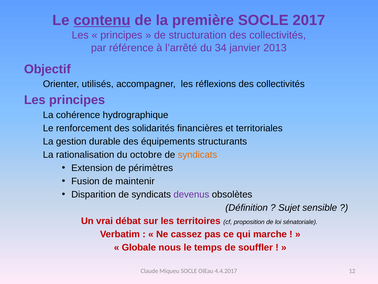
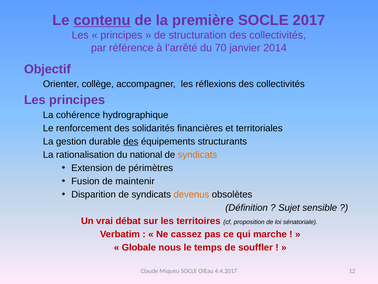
34: 34 -> 70 (221, 48)
2013: 2013 -> 2014 (275, 48)
utilisés: utilisés -> collège (98, 84)
des underline: none -> present (131, 141)
octobre: octobre -> national (146, 154)
devenus colour: purple -> orange (191, 194)
